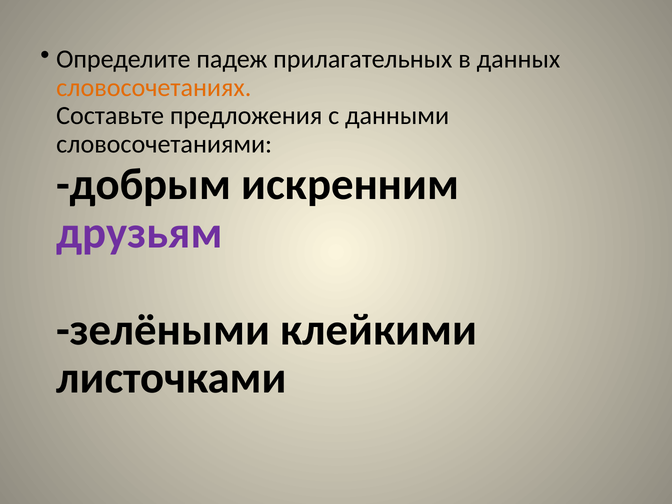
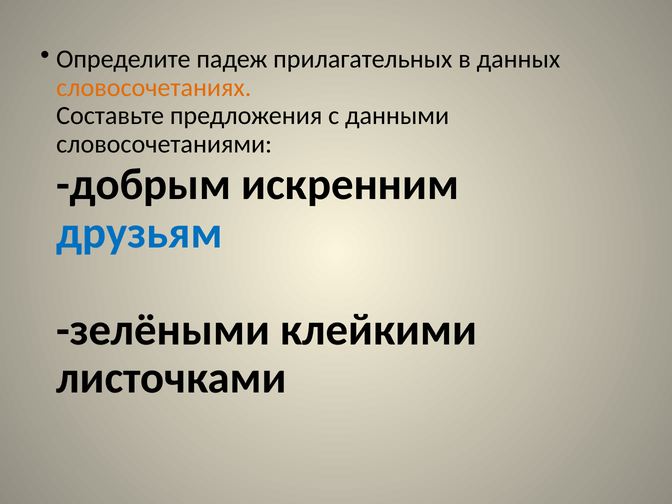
друзьям colour: purple -> blue (139, 233)
